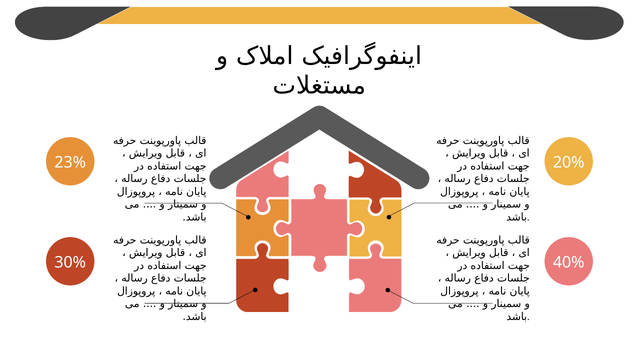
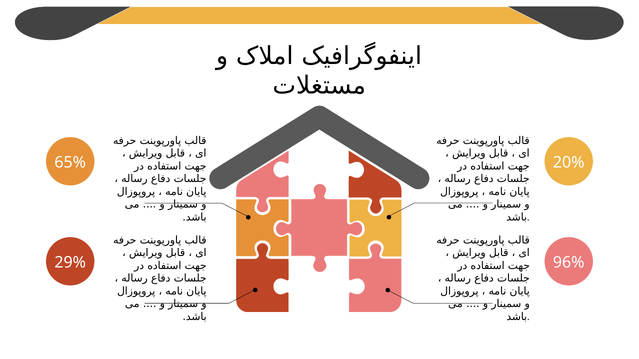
23%: 23% -> 65% (70, 162)
30%: 30% -> 29% (70, 263)
40%: 40% -> 96% (569, 263)
